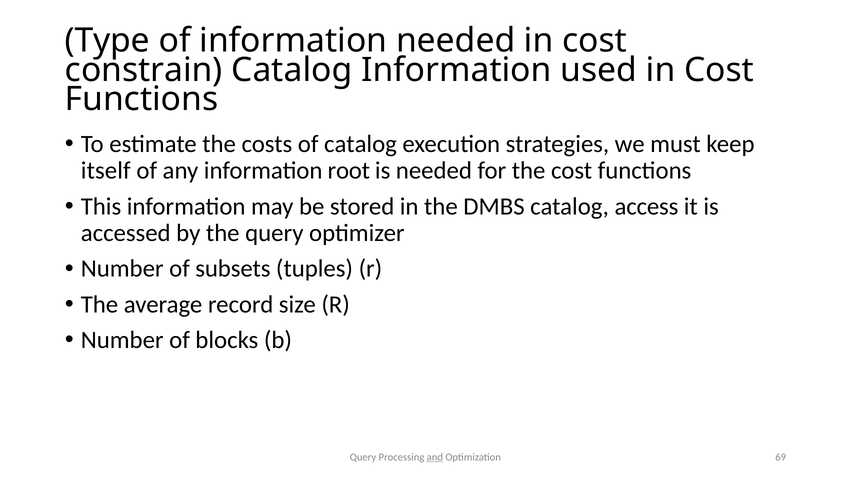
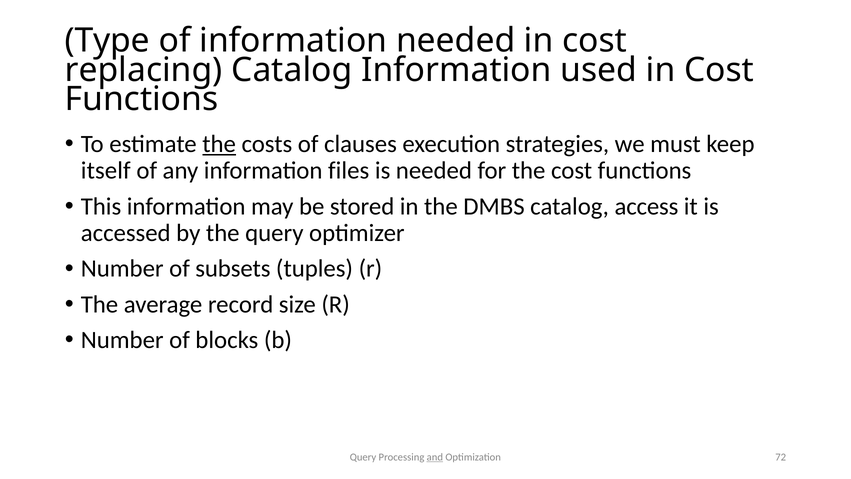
constrain: constrain -> replacing (144, 70)
the underline: none -> present (219, 144)
of catalog: catalog -> clauses (360, 144)
root: root -> files (349, 171)
69: 69 -> 72 (781, 457)
